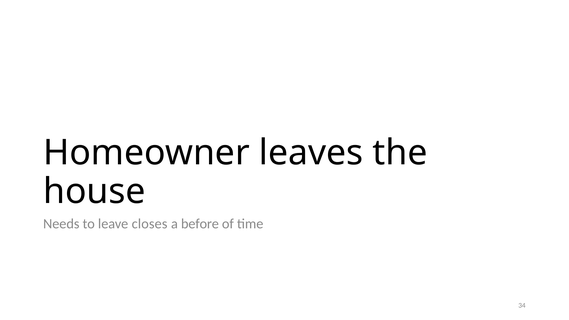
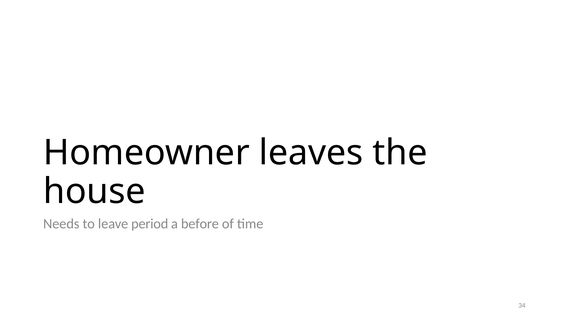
closes: closes -> period (150, 224)
